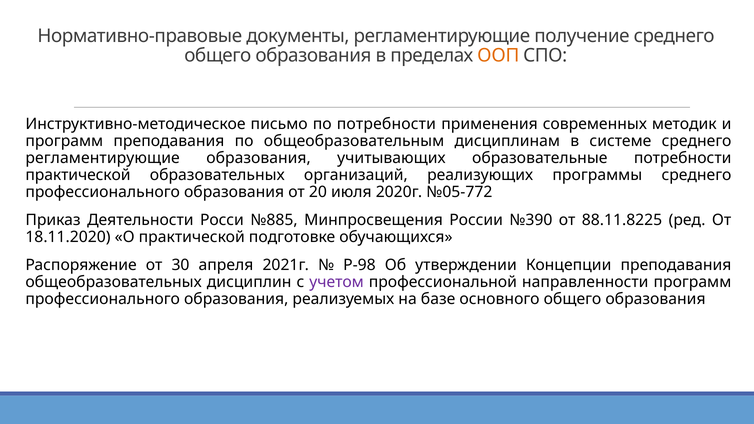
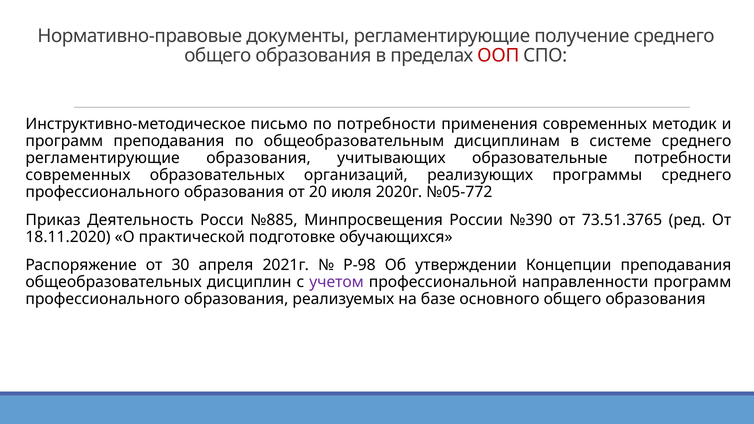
ООП colour: orange -> red (498, 55)
практической: практической -> современных (78, 175)
Деятельности: Деятельности -> Деятельность (140, 220)
88.11.8225: 88.11.8225 -> 73.51.3765 (622, 220)
